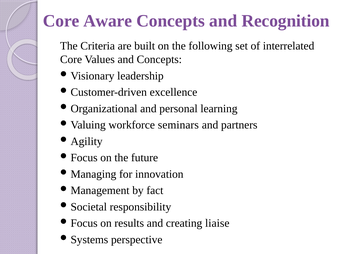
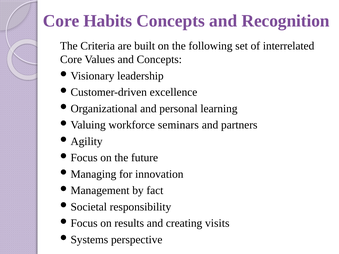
Aware: Aware -> Habits (108, 21)
liaise: liaise -> visits (217, 223)
